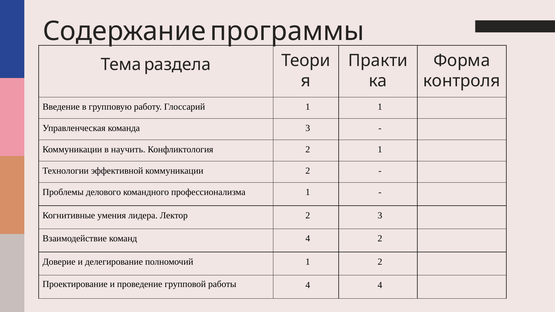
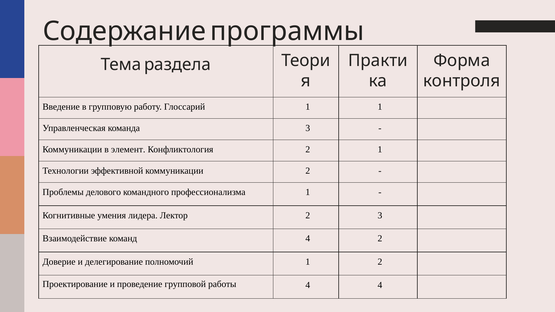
научить: научить -> элемент (128, 150)
